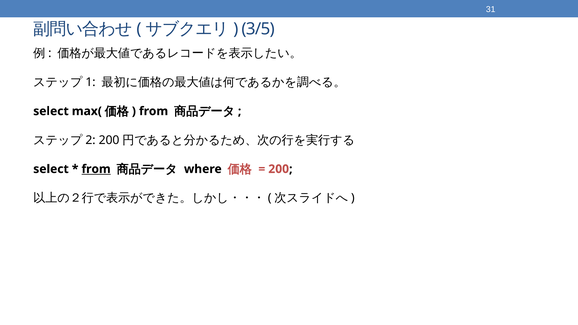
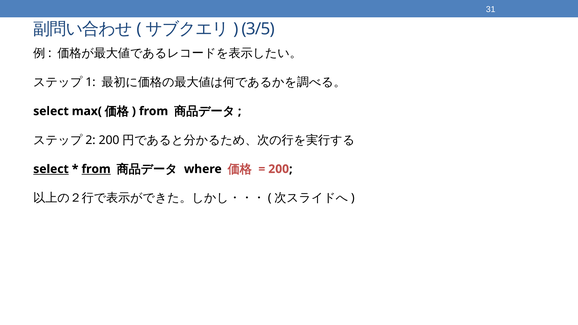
select underline: none -> present (51, 169)
